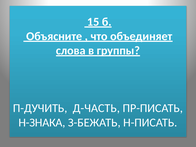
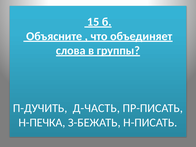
Н-ЗНАКА: Н-ЗНАКА -> Н-ПЕЧКА (42, 123)
